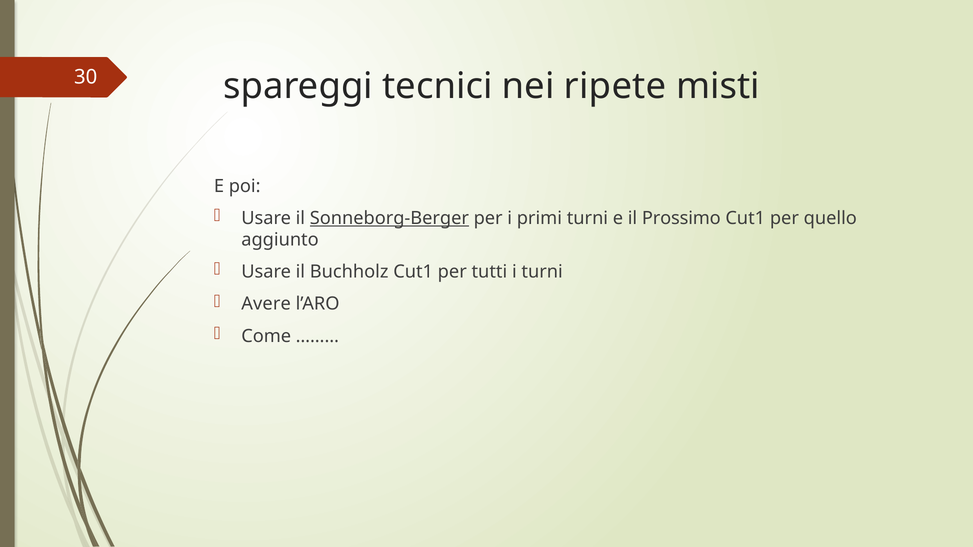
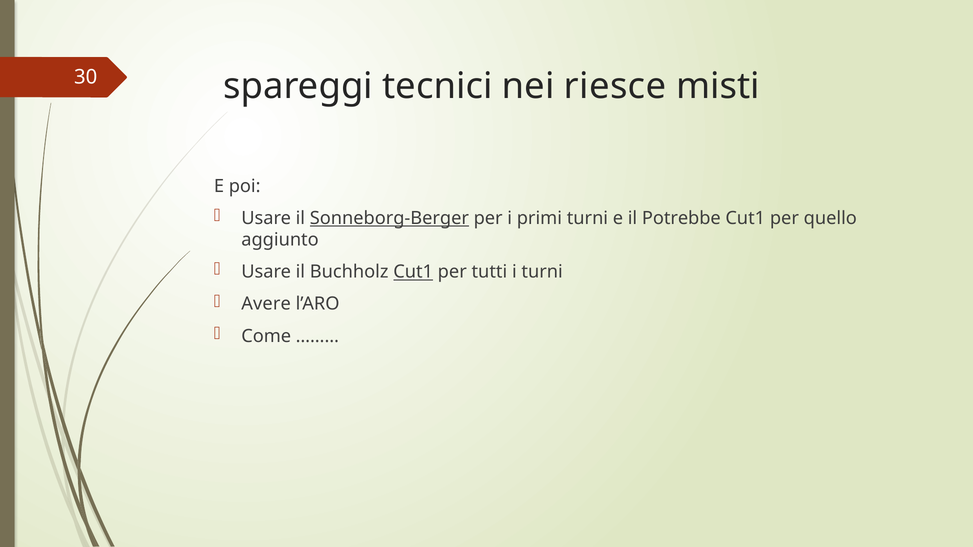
ripete: ripete -> riesce (615, 86)
Prossimo: Prossimo -> Potrebbe (681, 218)
Cut1 underline: none -> present (413, 272)
